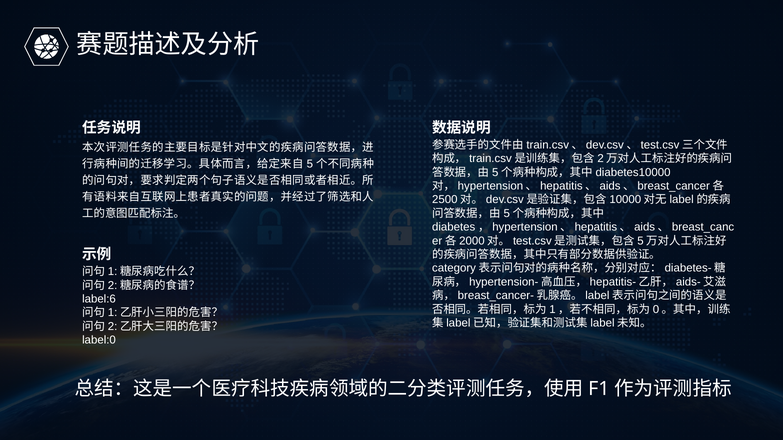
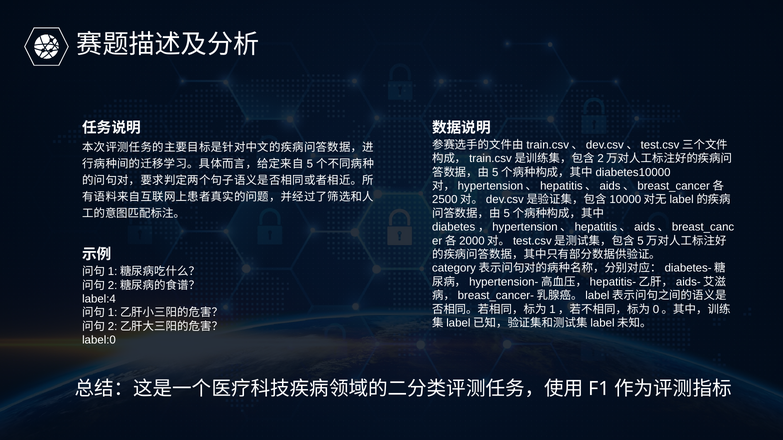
label:6: label:6 -> label:4 (99, 299)
